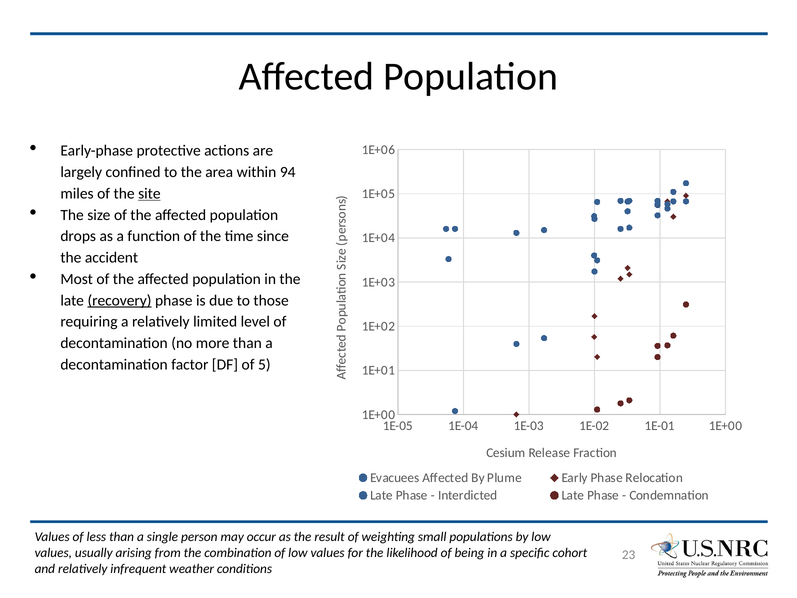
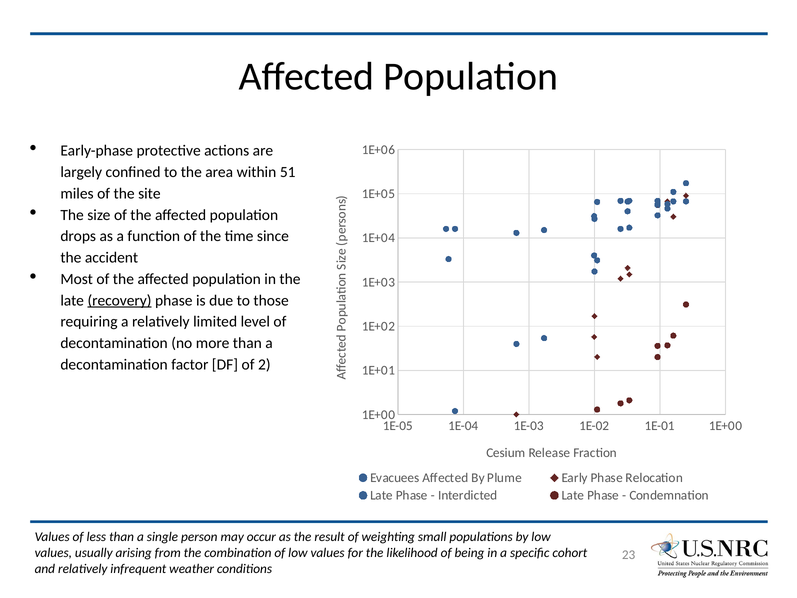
94: 94 -> 51 (288, 172)
site underline: present -> none (149, 194)
5: 5 -> 2 (264, 364)
